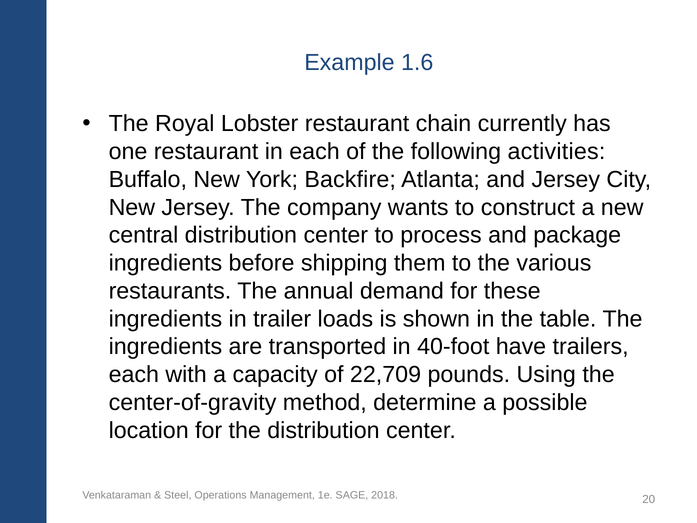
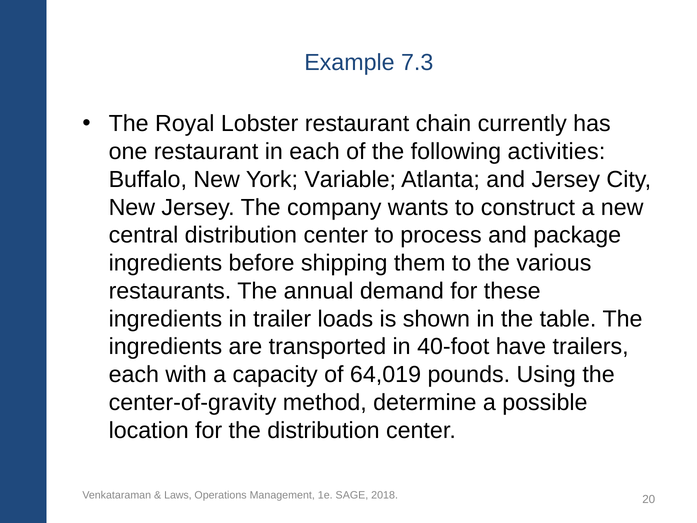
1.6: 1.6 -> 7.3 (417, 63)
Backfire: Backfire -> Variable (350, 179)
22,709: 22,709 -> 64,019 (386, 375)
Steel: Steel -> Laws (178, 495)
